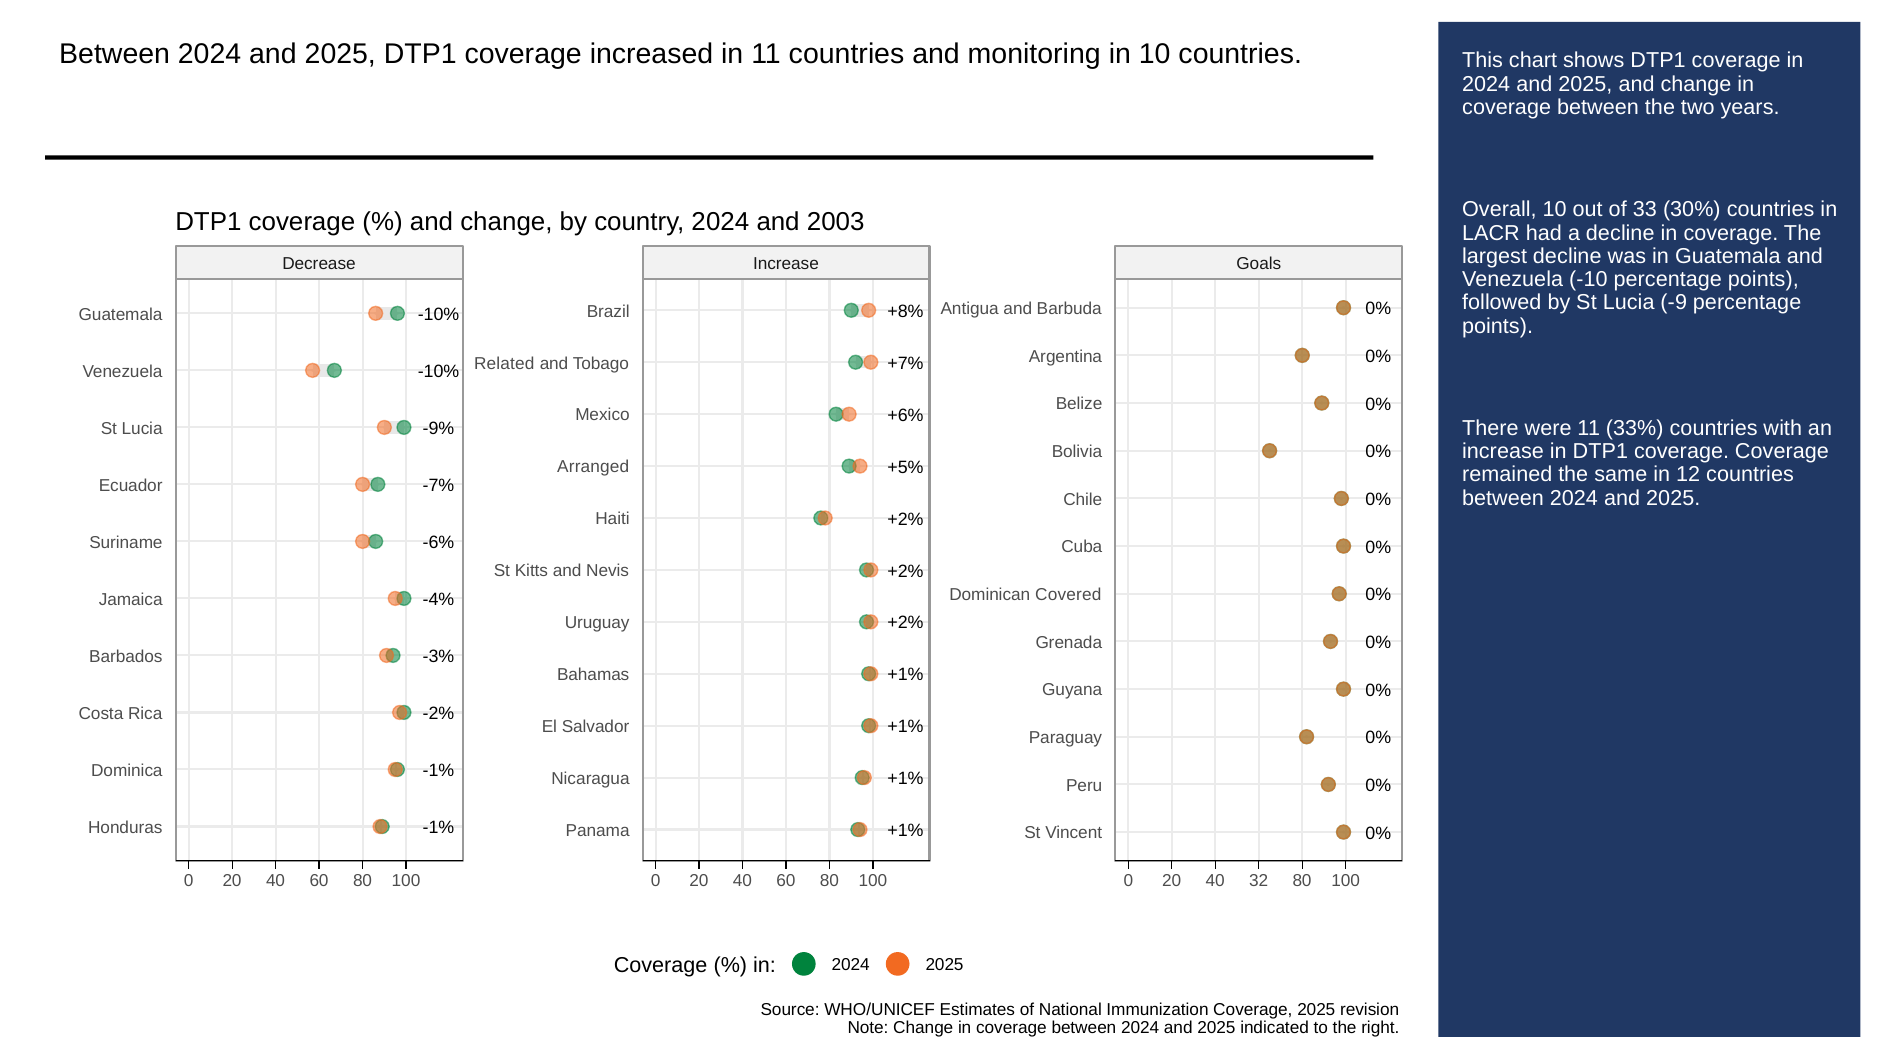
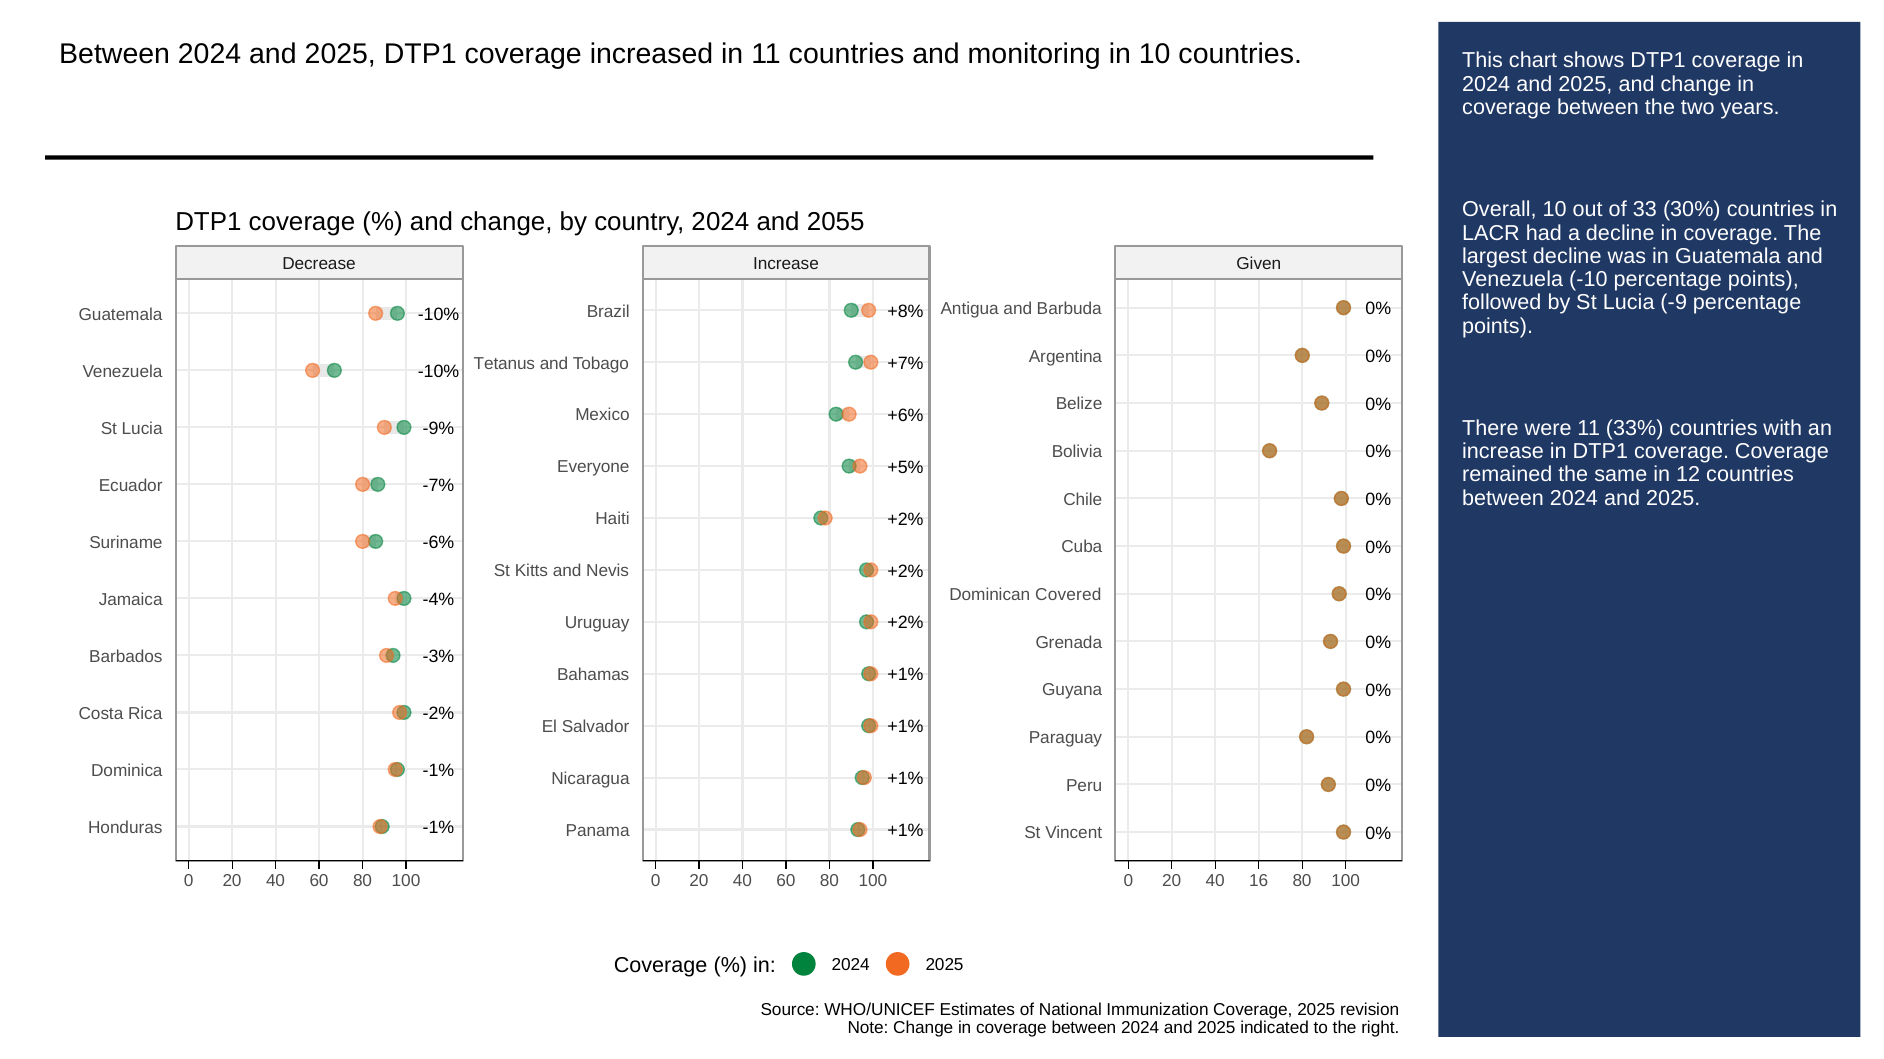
2003: 2003 -> 2055 (836, 222)
Goals: Goals -> Given (1259, 264)
Related: Related -> Tetanus (504, 364)
Arranged: Arranged -> Everyone (593, 468)
32: 32 -> 16 (1259, 881)
